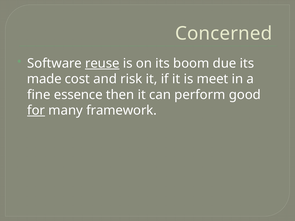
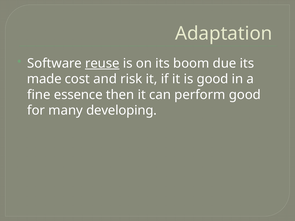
Concerned: Concerned -> Adaptation (224, 34)
is meet: meet -> good (213, 79)
for underline: present -> none (36, 111)
framework: framework -> developing (122, 111)
